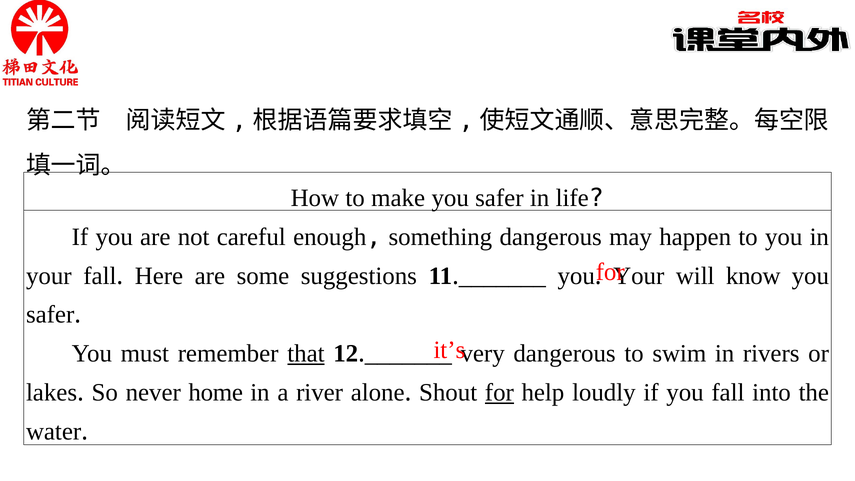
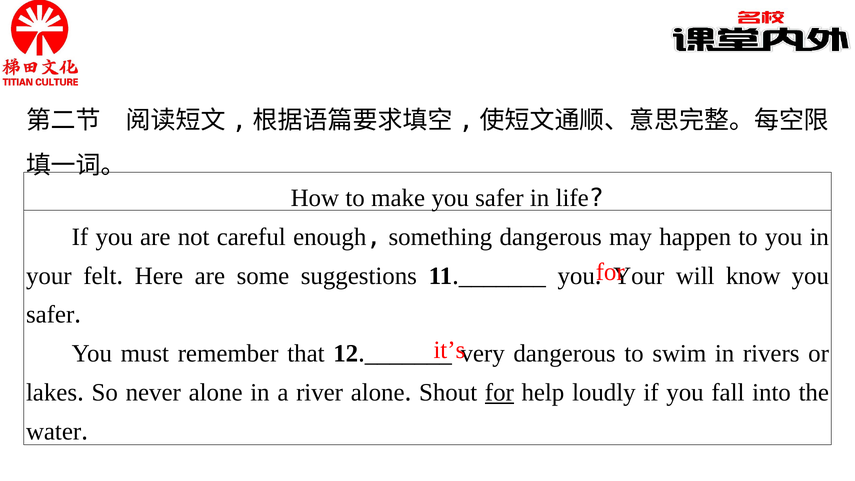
your fall: fall -> felt (100, 276)
that underline: present -> none (306, 354)
never home: home -> alone (216, 392)
